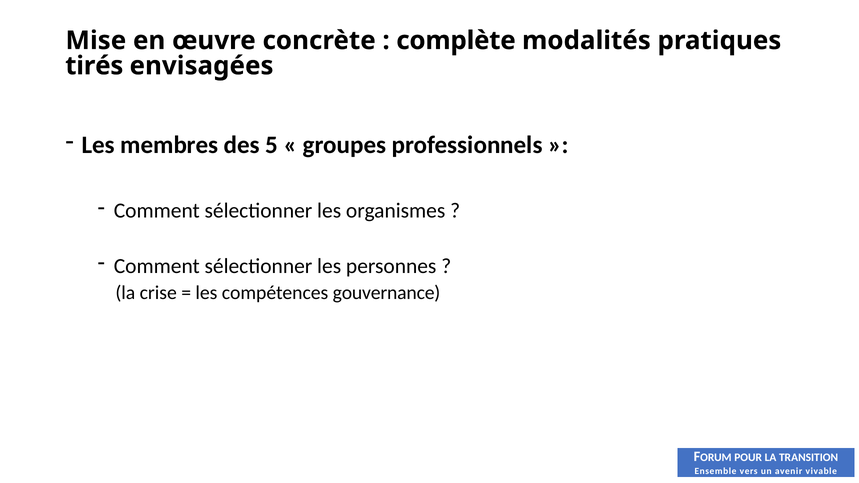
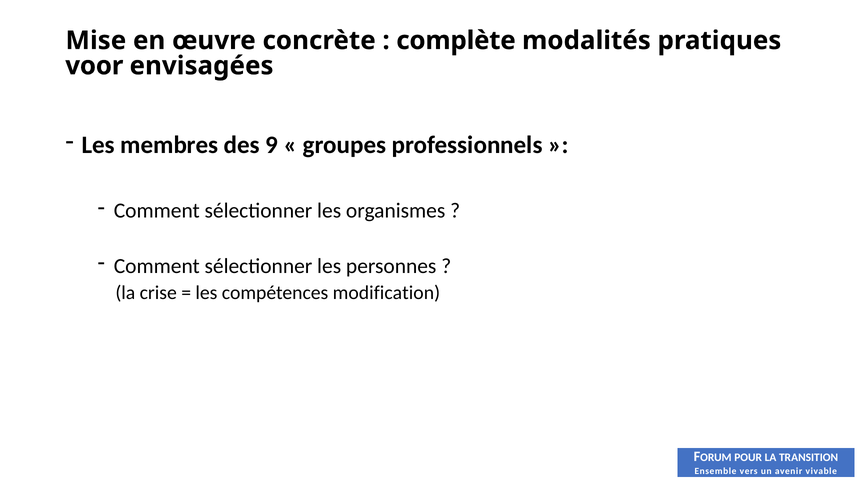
tirés: tirés -> voor (94, 66)
5: 5 -> 9 (272, 145)
gouvernance: gouvernance -> modification (386, 293)
